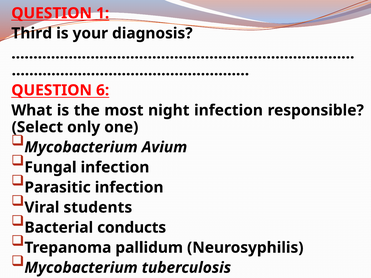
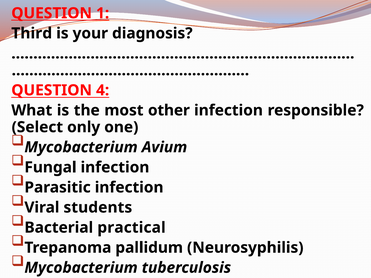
6: 6 -> 4 (103, 90)
night: night -> other (169, 110)
conducts: conducts -> practical (132, 228)
